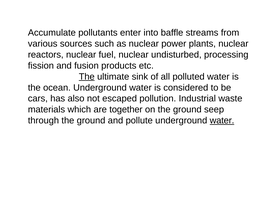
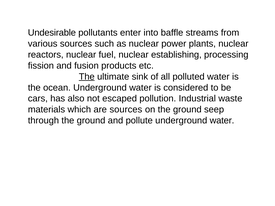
Accumulate: Accumulate -> Undesirable (52, 33)
undisturbed: undisturbed -> establishing (176, 55)
are together: together -> sources (126, 110)
water underline: present -> none (222, 121)
